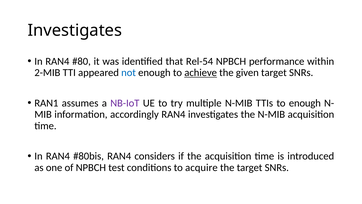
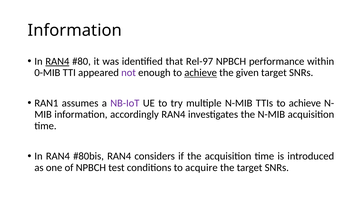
Investigates: Investigates -> Information (75, 30)
RAN4 underline: none -> present (57, 61)
Rel-54: Rel-54 -> Rel-97 (200, 61)
2-MIB: 2-MIB -> 0-MIB (47, 73)
not colour: blue -> purple (129, 73)
TTIs to enough: enough -> achieve (305, 103)
